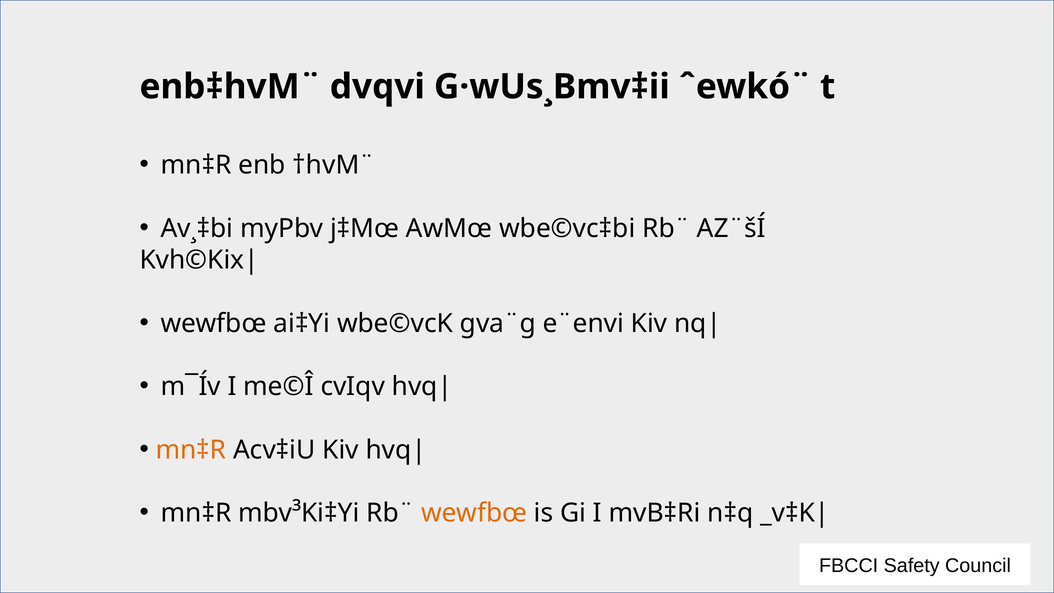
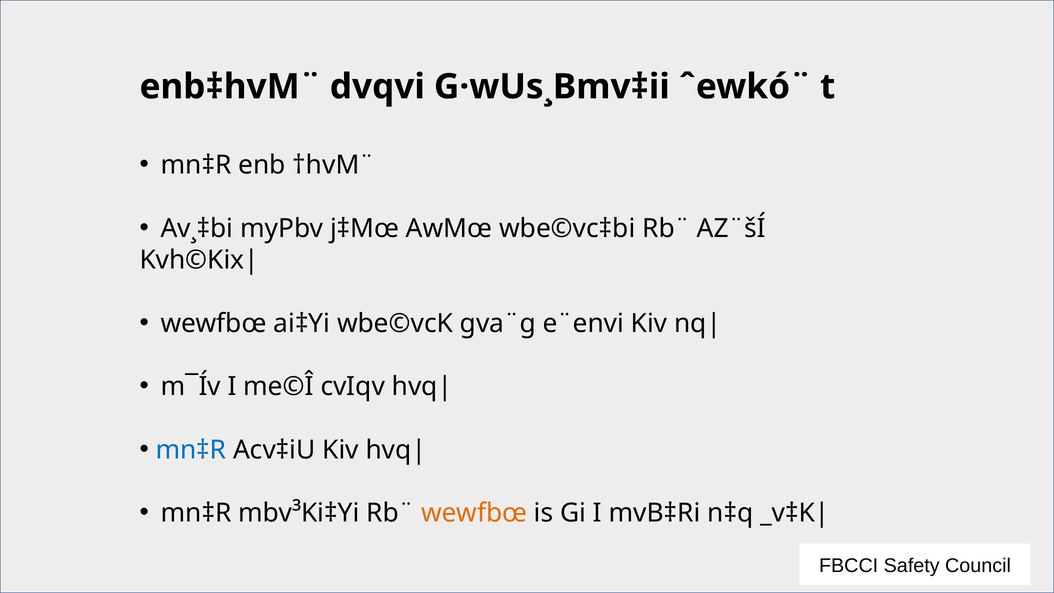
mn‡R colour: orange -> blue (191, 450)
